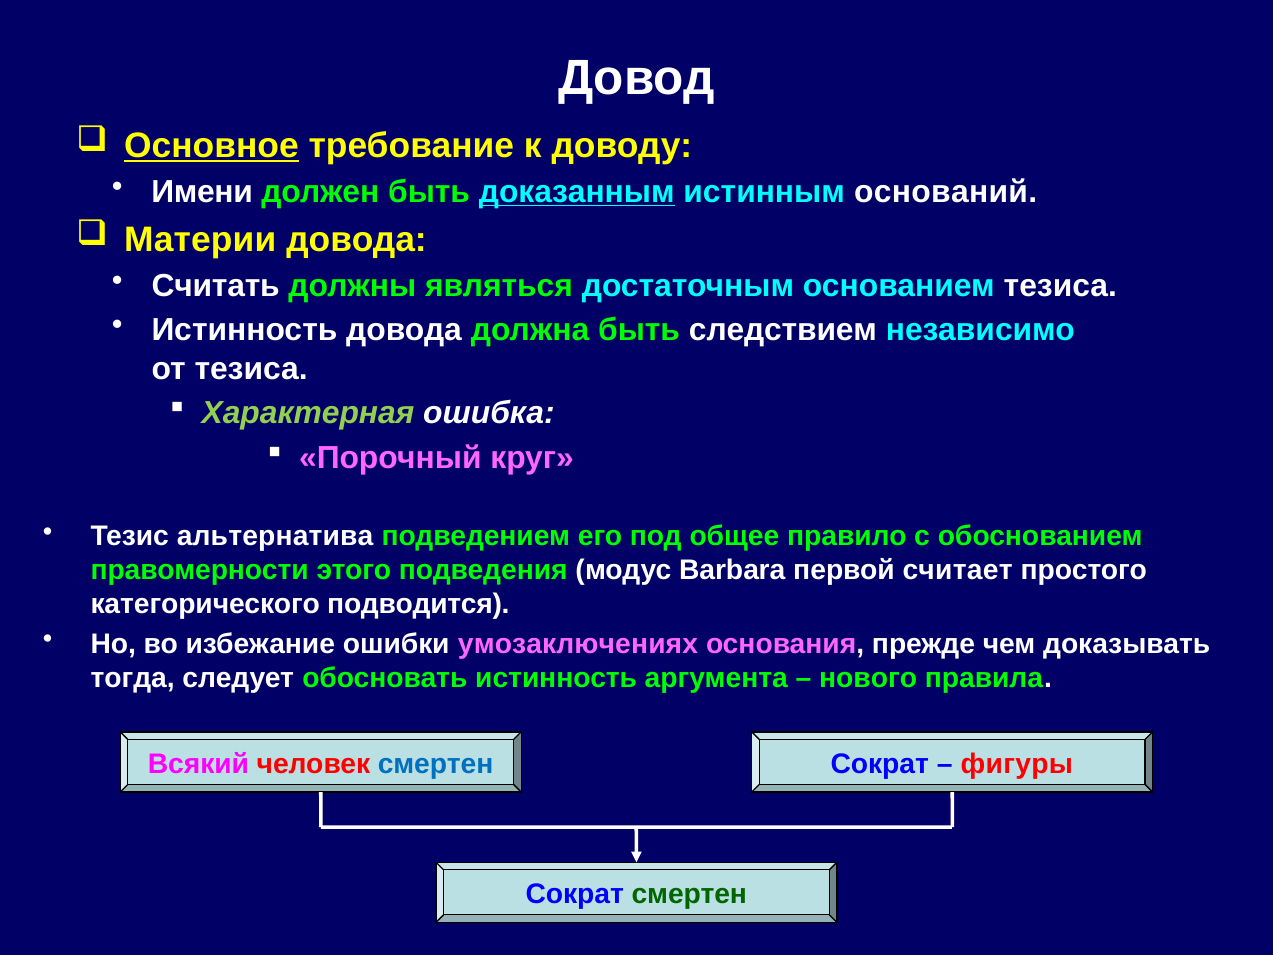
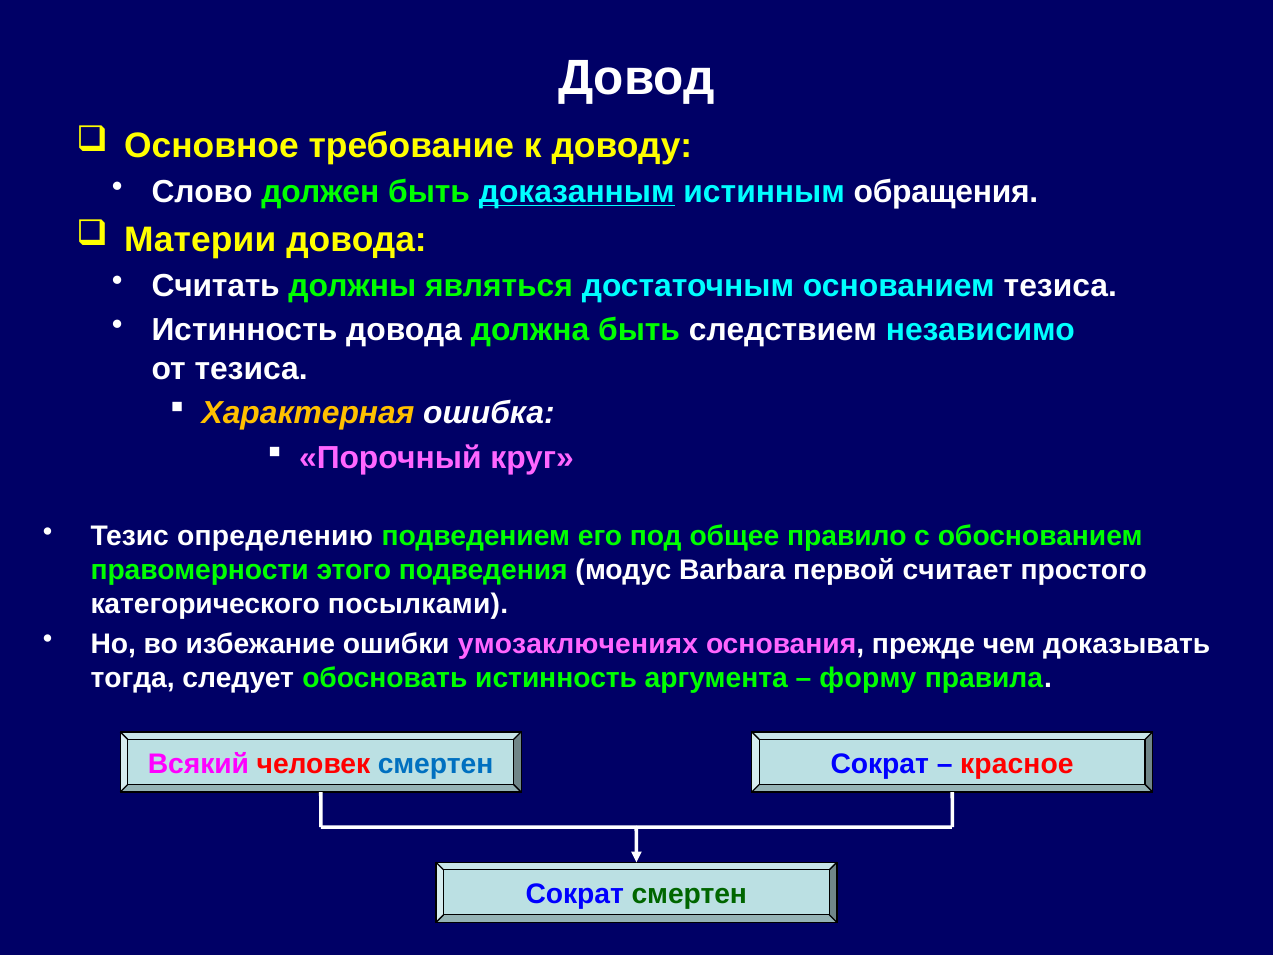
Основное underline: present -> none (211, 145)
Имени: Имени -> Слово (202, 192)
оснований: оснований -> обращения (946, 192)
Характерная colour: light green -> yellow (308, 413)
альтернатива: альтернатива -> определению (275, 536)
подводится: подводится -> посылками (418, 604)
нового: нового -> форму (868, 678)
фигуры: фигуры -> красное (1017, 764)
